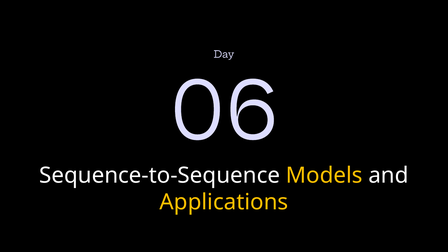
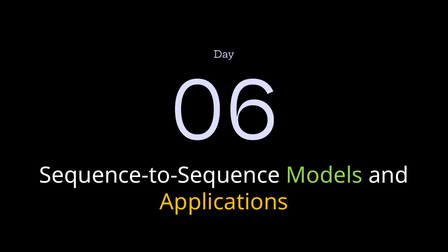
Models colour: yellow -> light green (324, 175)
